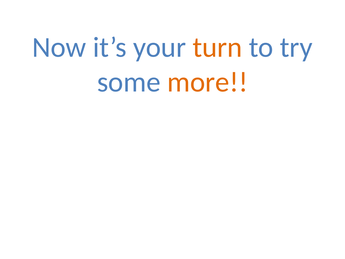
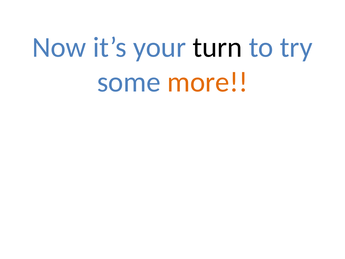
turn colour: orange -> black (217, 47)
